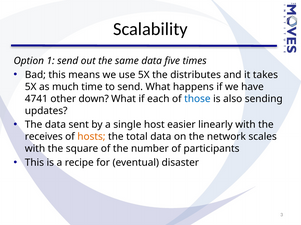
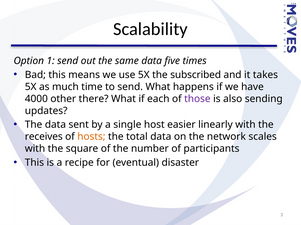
distributes: distributes -> subscribed (196, 75)
4741: 4741 -> 4000 (36, 99)
down: down -> there (94, 99)
those colour: blue -> purple (197, 99)
